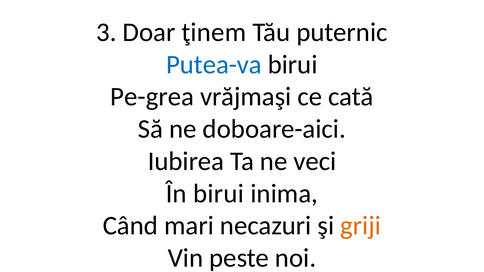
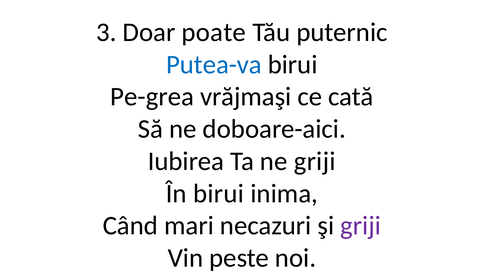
ţinem: ţinem -> poate (214, 32)
ne veci: veci -> griji (315, 161)
griji colour: orange -> purple (361, 226)
